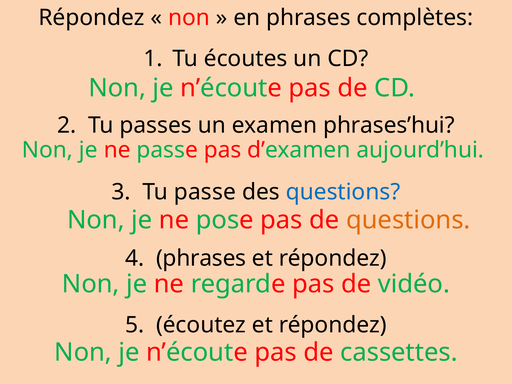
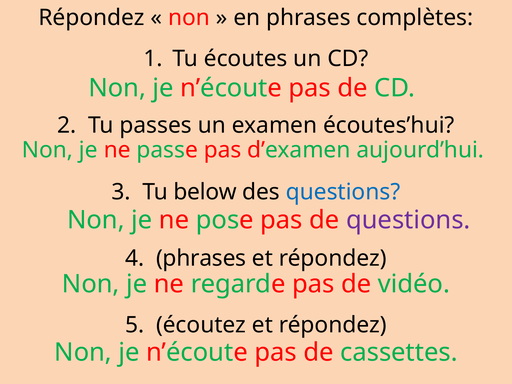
phrases’hui: phrases’hui -> écoutes’hui (389, 125)
Tu passe: passe -> below (205, 192)
questions colour: orange -> purple (408, 220)
